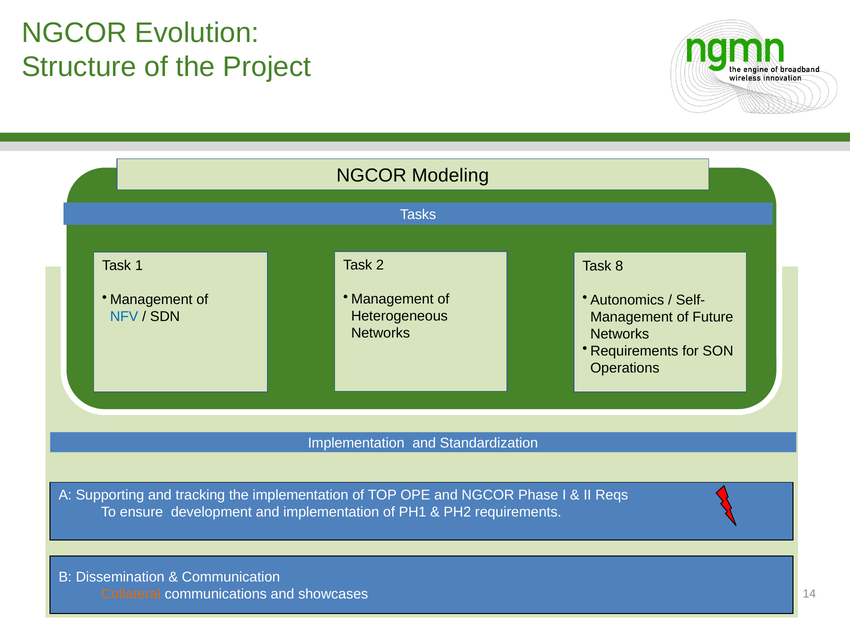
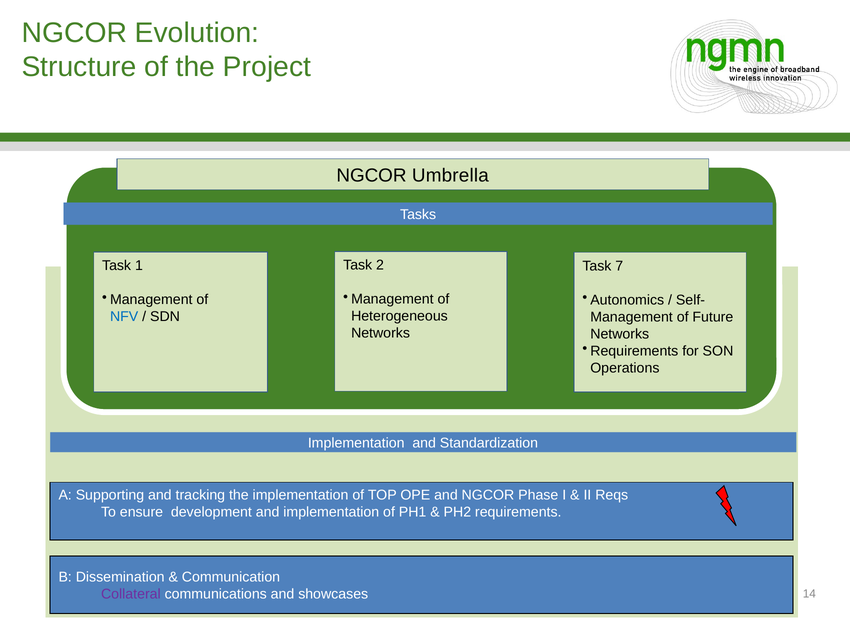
Modeling: Modeling -> Umbrella (450, 176)
8: 8 -> 7 (619, 266)
Collateral colour: orange -> purple (131, 595)
